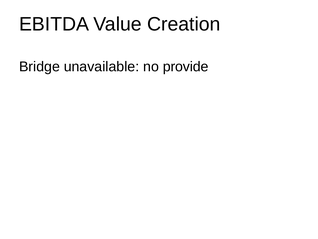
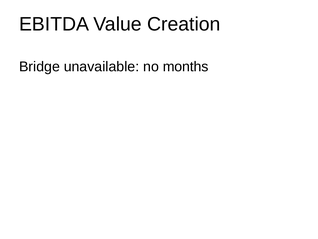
provide: provide -> months (186, 67)
